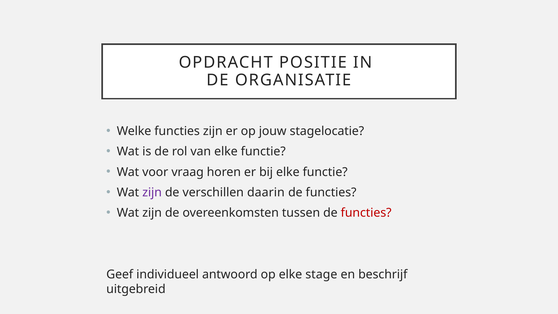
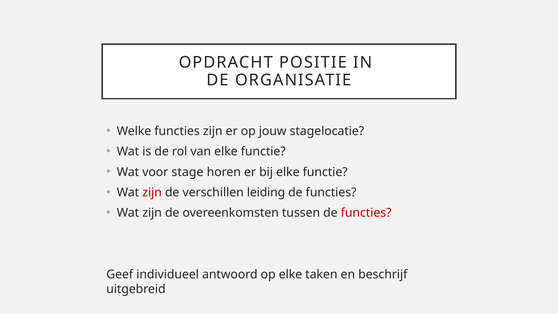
vraag: vraag -> stage (187, 172)
zijn colour: purple -> red (152, 192)
daarin: daarin -> leiding (266, 192)
stage: stage -> taken (321, 274)
